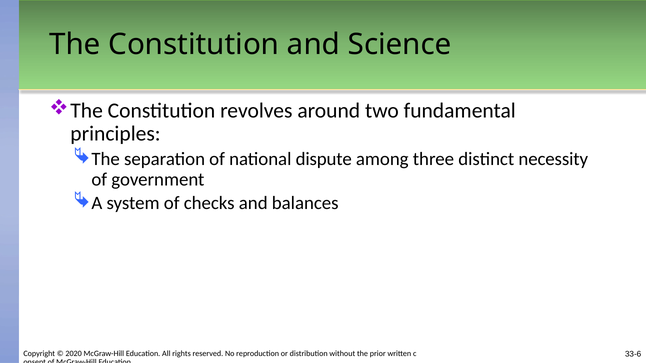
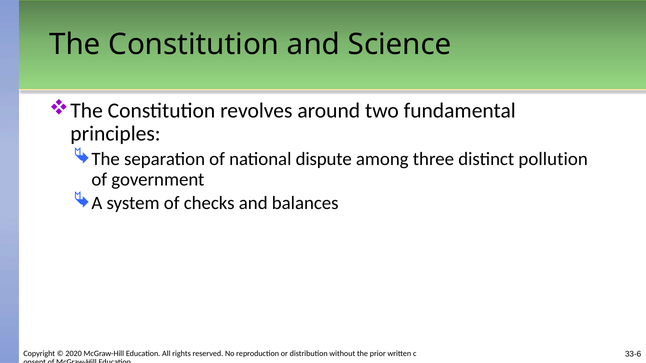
necessity: necessity -> pollution (553, 159)
